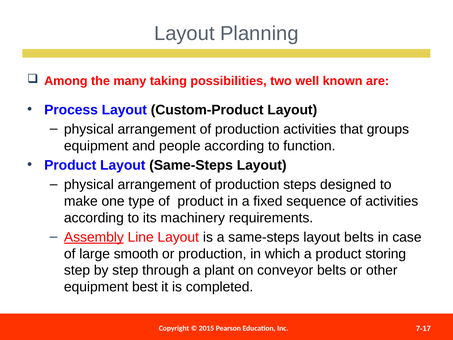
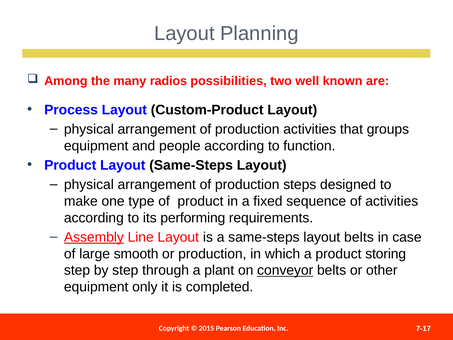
taking: taking -> radios (168, 81)
machinery: machinery -> performing (193, 218)
conveyor underline: none -> present (285, 270)
best: best -> only (145, 287)
